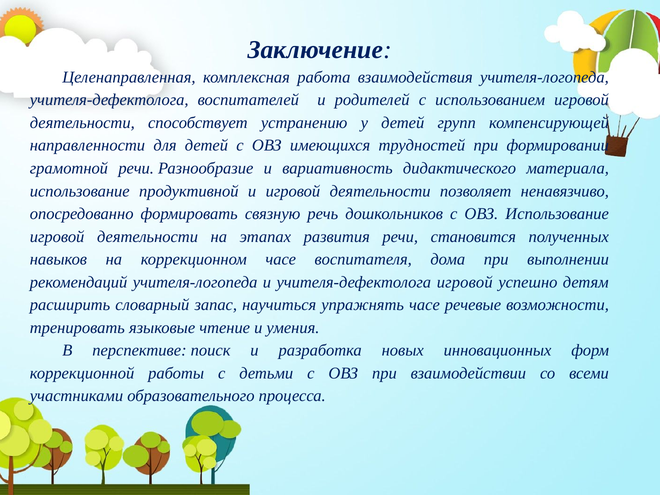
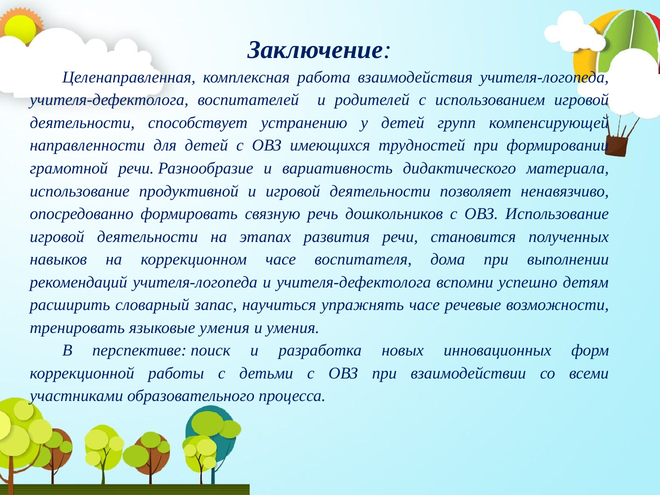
учителя-дефектолога игровой: игровой -> вспомни (465, 282)
языковые чтение: чтение -> умения (225, 328)
